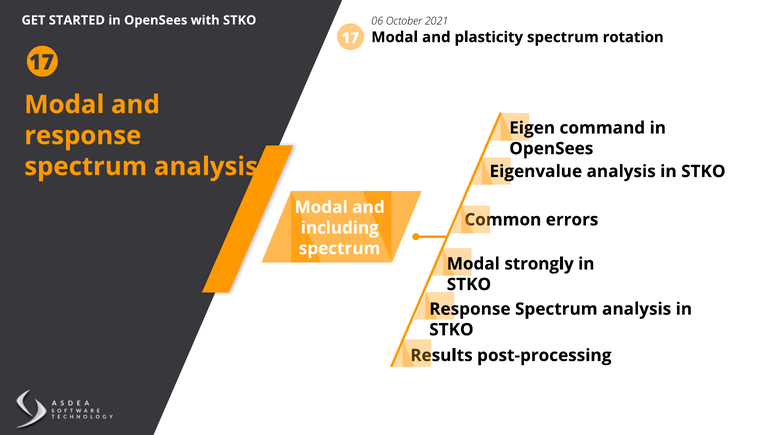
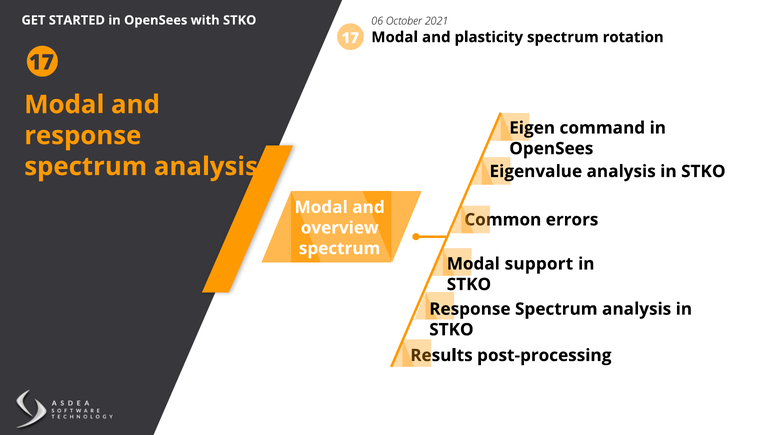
including: including -> overview (340, 228)
strongly: strongly -> support (539, 264)
